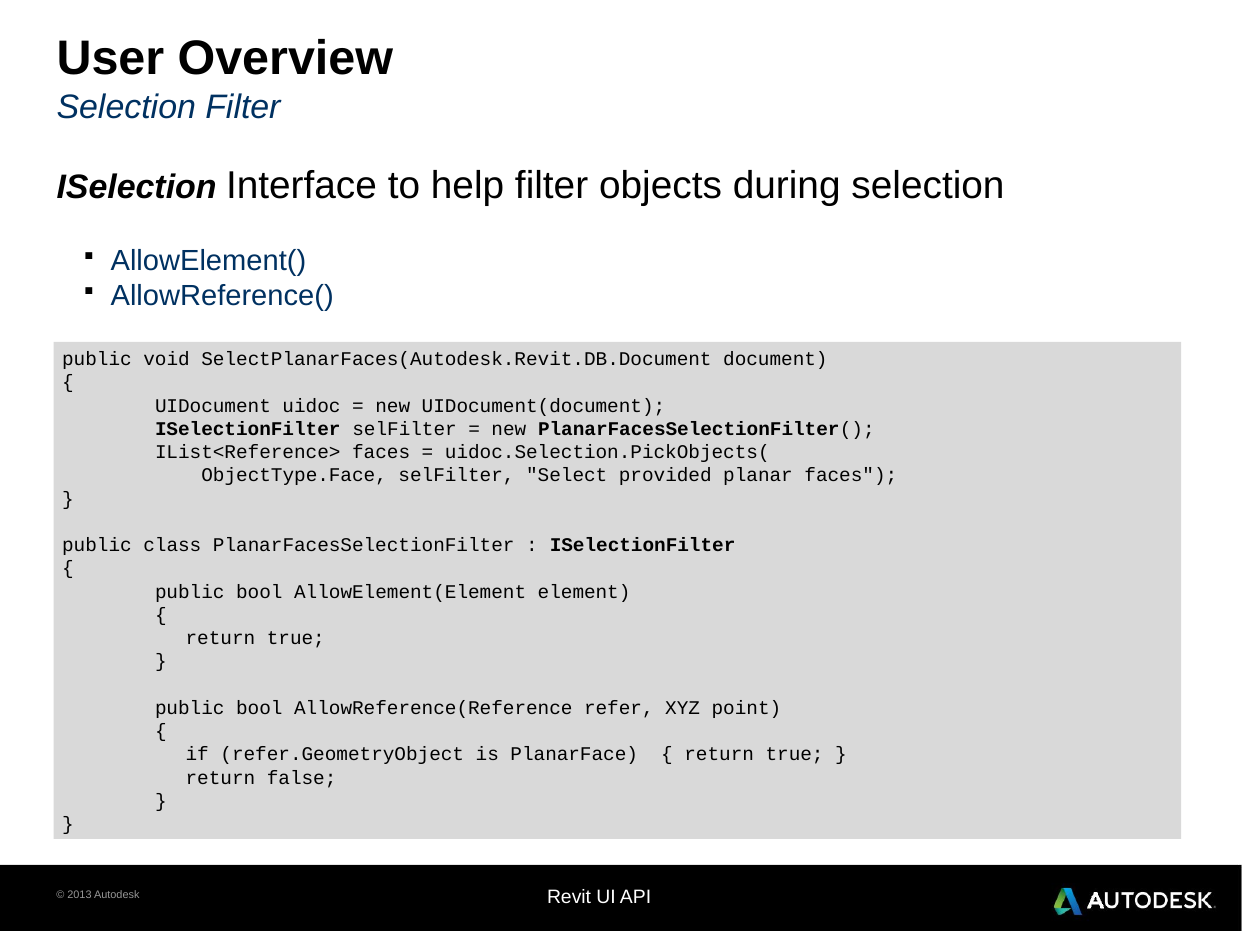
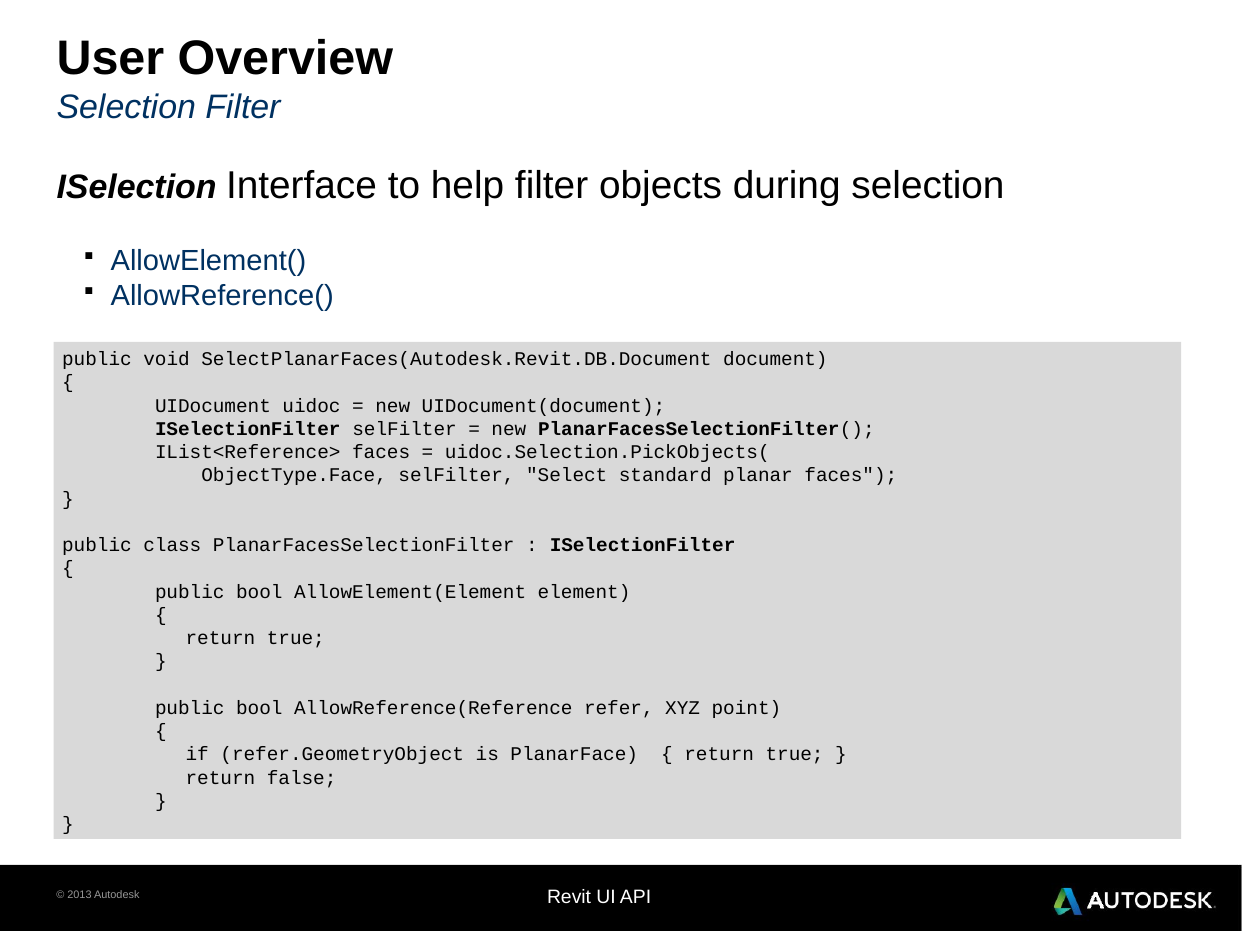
provided: provided -> standard (665, 476)
